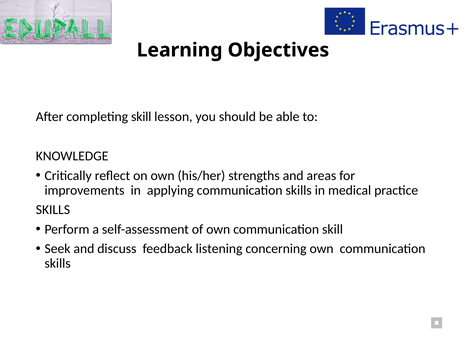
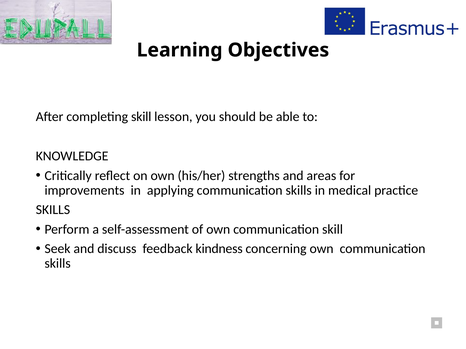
listening: listening -> kindness (219, 249)
